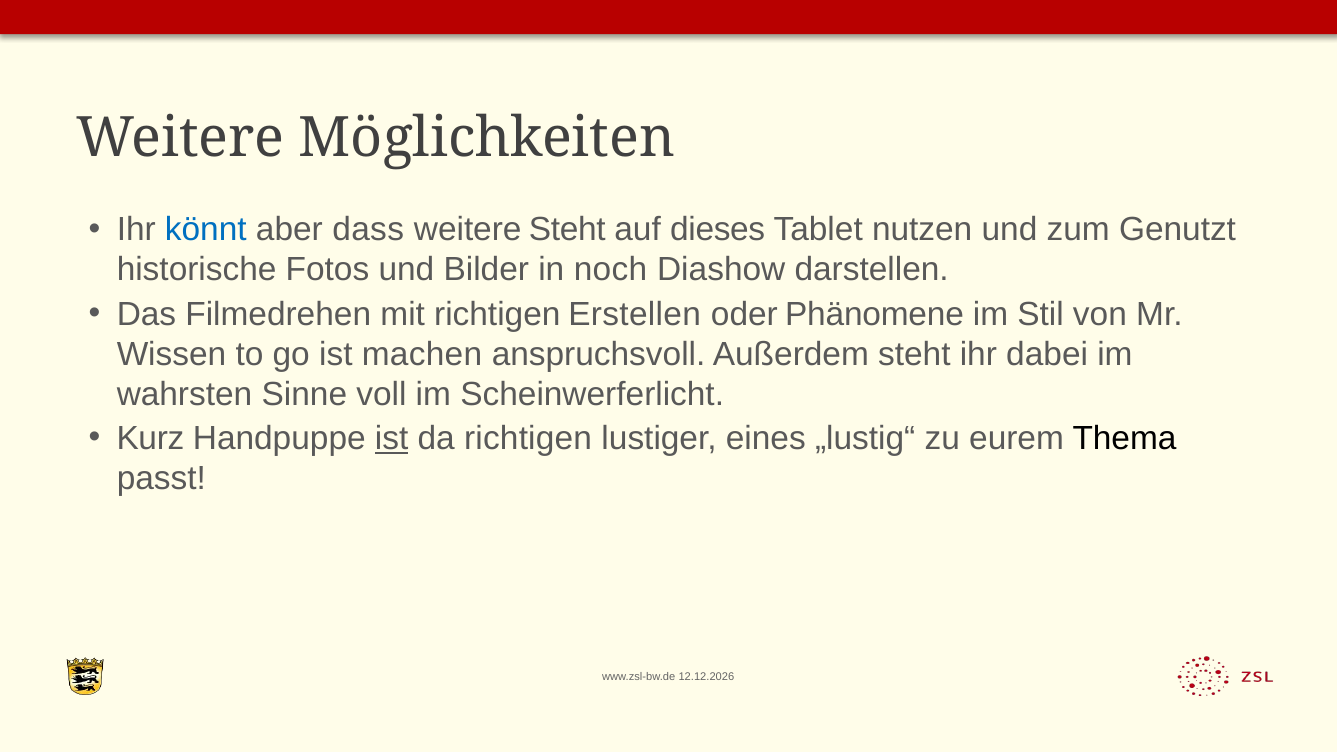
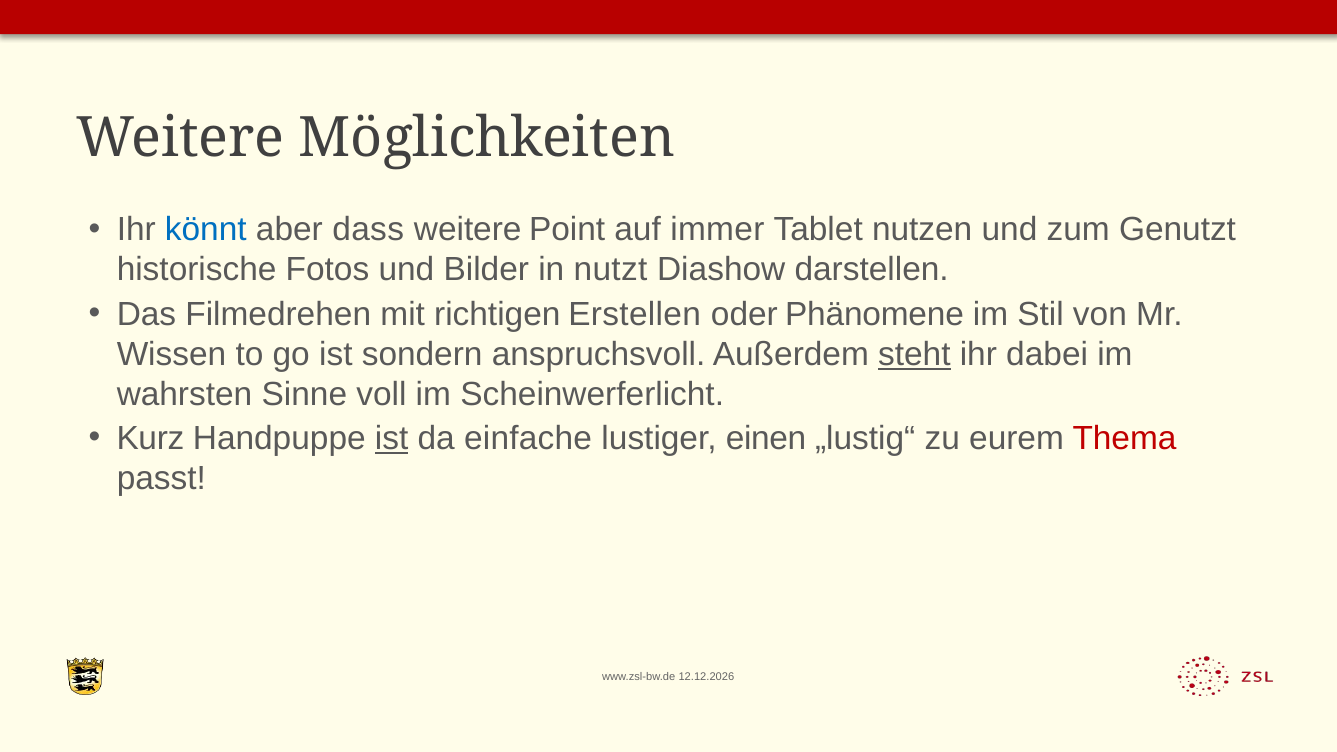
weitere Steht: Steht -> Point (567, 230)
dieses: dieses -> immer (717, 230)
noch: noch -> nutzt (610, 270)
machen: machen -> sondern (422, 354)
steht underline: none -> present (914, 354)
da richtigen: richtigen -> einfache (528, 439)
eines: eines -> einen (766, 439)
Thema colour: black -> red (1125, 439)
